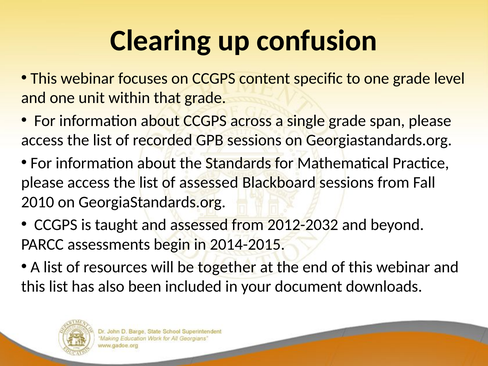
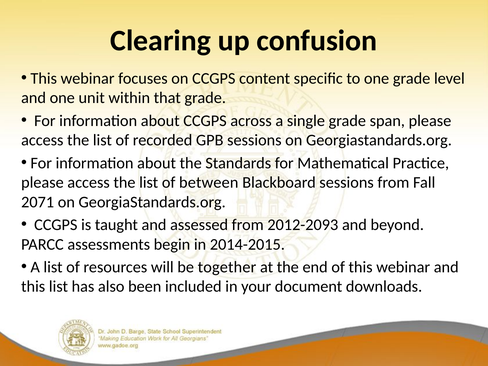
of assessed: assessed -> between (209, 183)
2010: 2010 -> 2071 (38, 202)
2012-2032: 2012-2032 -> 2012-2093 (303, 225)
